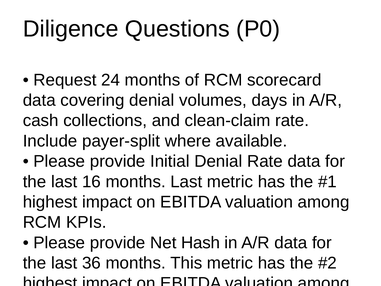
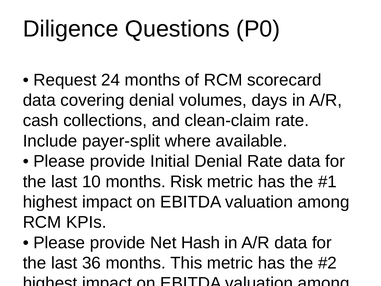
16: 16 -> 10 (92, 182)
months Last: Last -> Risk (186, 182)
